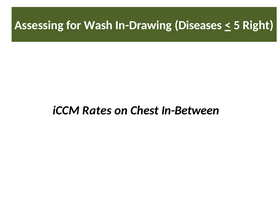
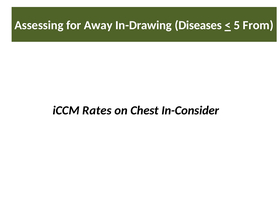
Wash: Wash -> Away (98, 25)
Right: Right -> From (258, 25)
In-Between: In-Between -> In-Consider (190, 111)
